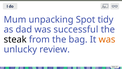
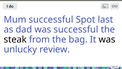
Mum unpacking: unpacking -> successful (51, 20)
tidy: tidy -> last (105, 20)
was colour: orange -> black (107, 39)
